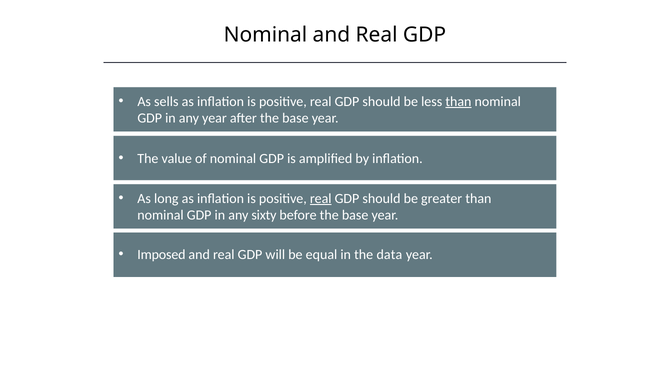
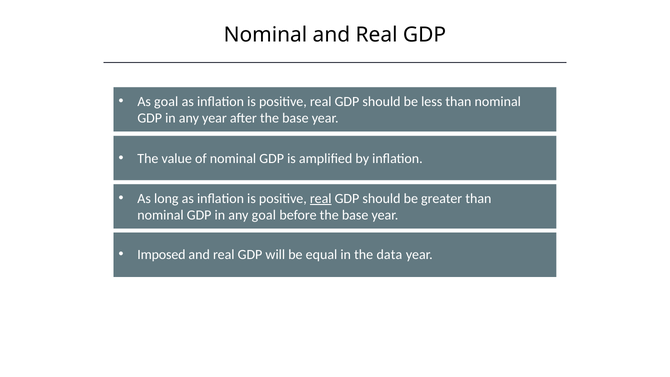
As sells: sells -> goal (166, 102)
than underline: present -> none (458, 102)
any sixty: sixty -> goal (264, 215)
